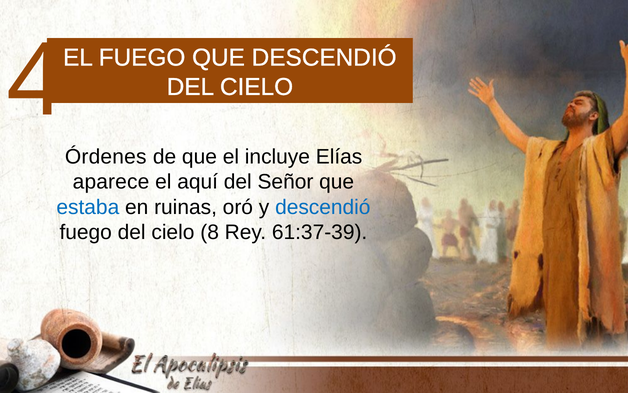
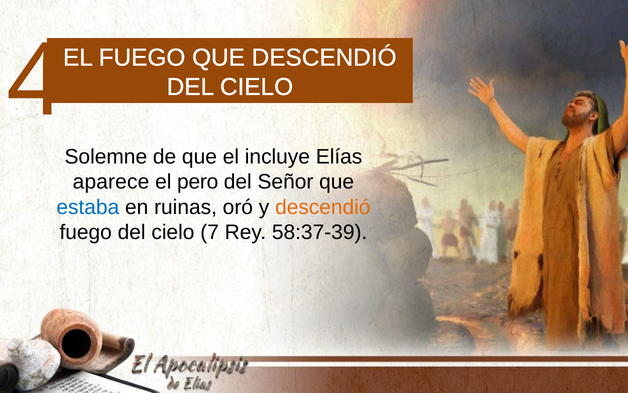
Órdenes: Órdenes -> Solemne (106, 157)
aquí: aquí -> pero (198, 182)
descendió colour: blue -> orange (323, 207)
8: 8 -> 7 (210, 232)
61:37-39: 61:37-39 -> 58:37-39 (320, 232)
